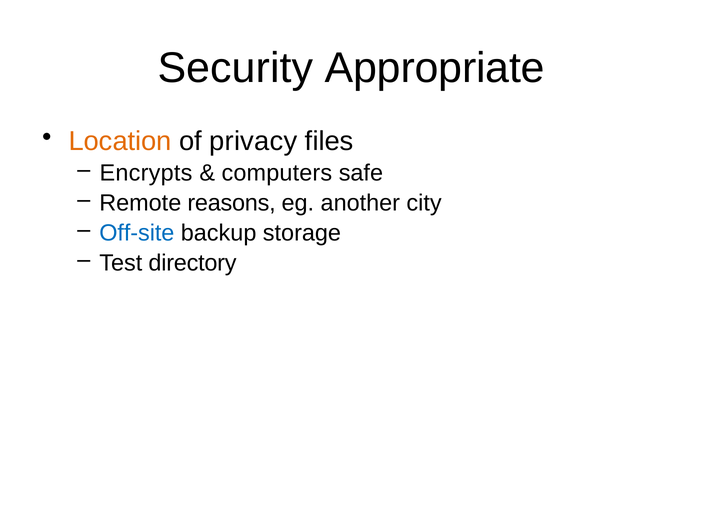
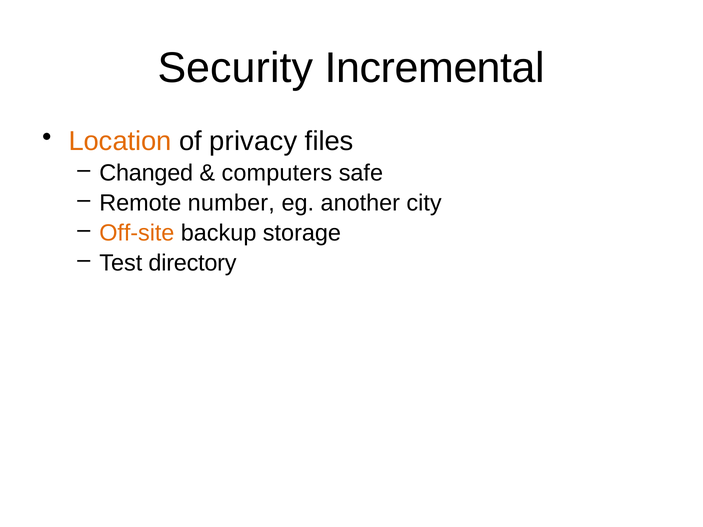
Appropriate: Appropriate -> Incremental (435, 68)
Encrypts: Encrypts -> Changed (146, 173)
reasons: reasons -> number (231, 203)
Off-site colour: blue -> orange (137, 233)
